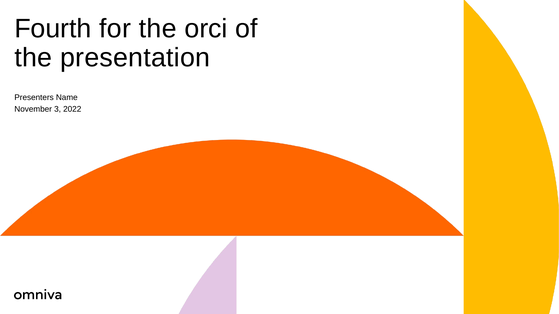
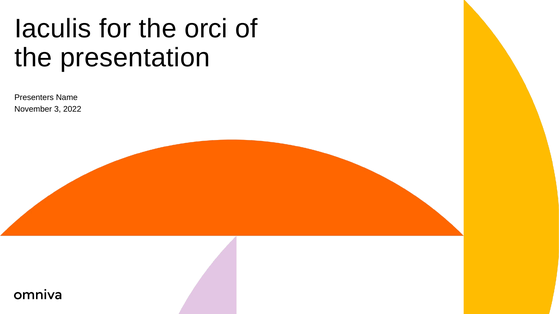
Fourth: Fourth -> Iaculis (53, 29)
